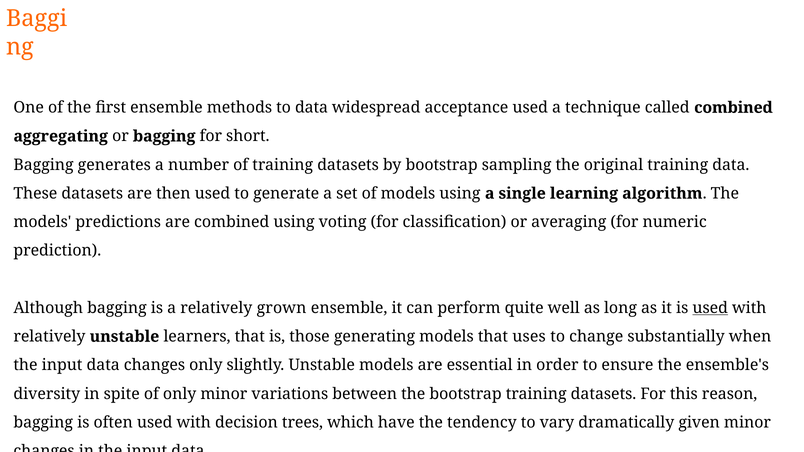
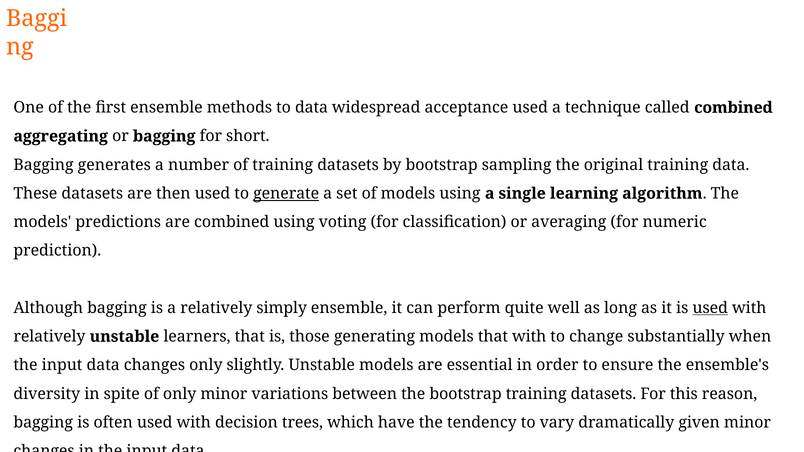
generate underline: none -> present (286, 194)
grown: grown -> simply (282, 308)
that uses: uses -> with (529, 337)
